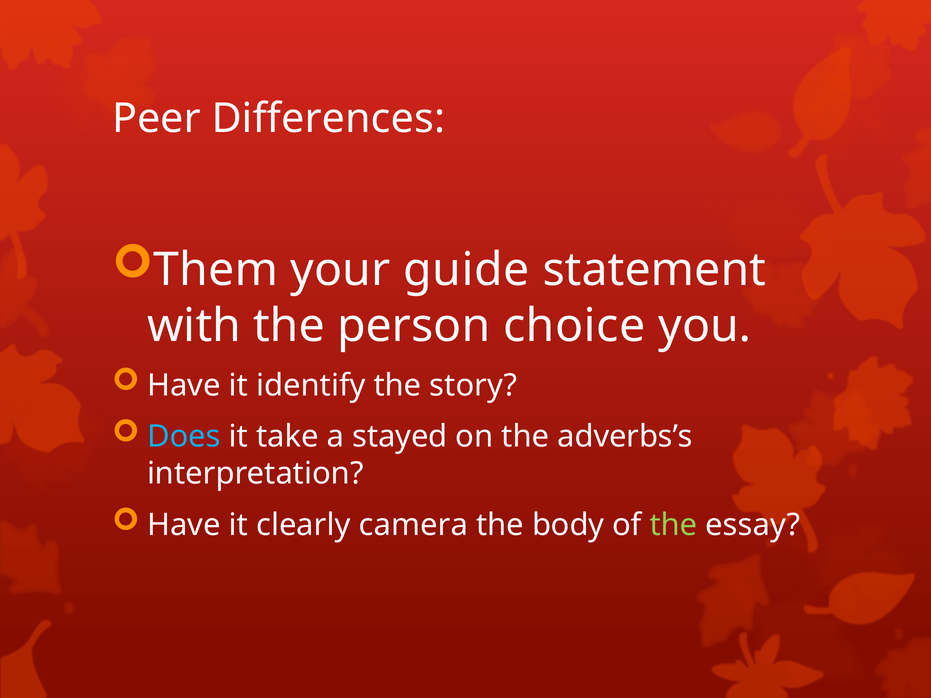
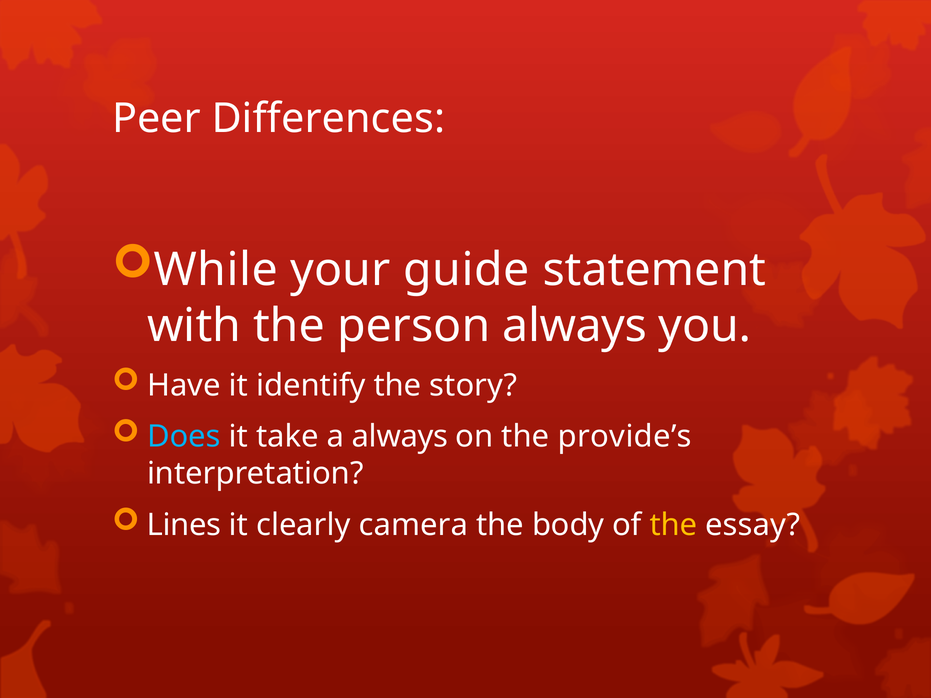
Them: Them -> While (216, 270)
person choice: choice -> always (575, 326)
a stayed: stayed -> always (400, 437)
adverbs’s: adverbs’s -> provide’s (625, 437)
Have: Have -> Lines (184, 525)
the colour: light green -> yellow (673, 525)
